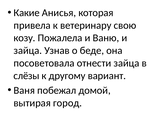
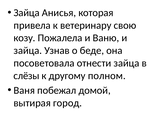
Какие: Какие -> Зайца (27, 13)
вариант: вариант -> полном (107, 76)
